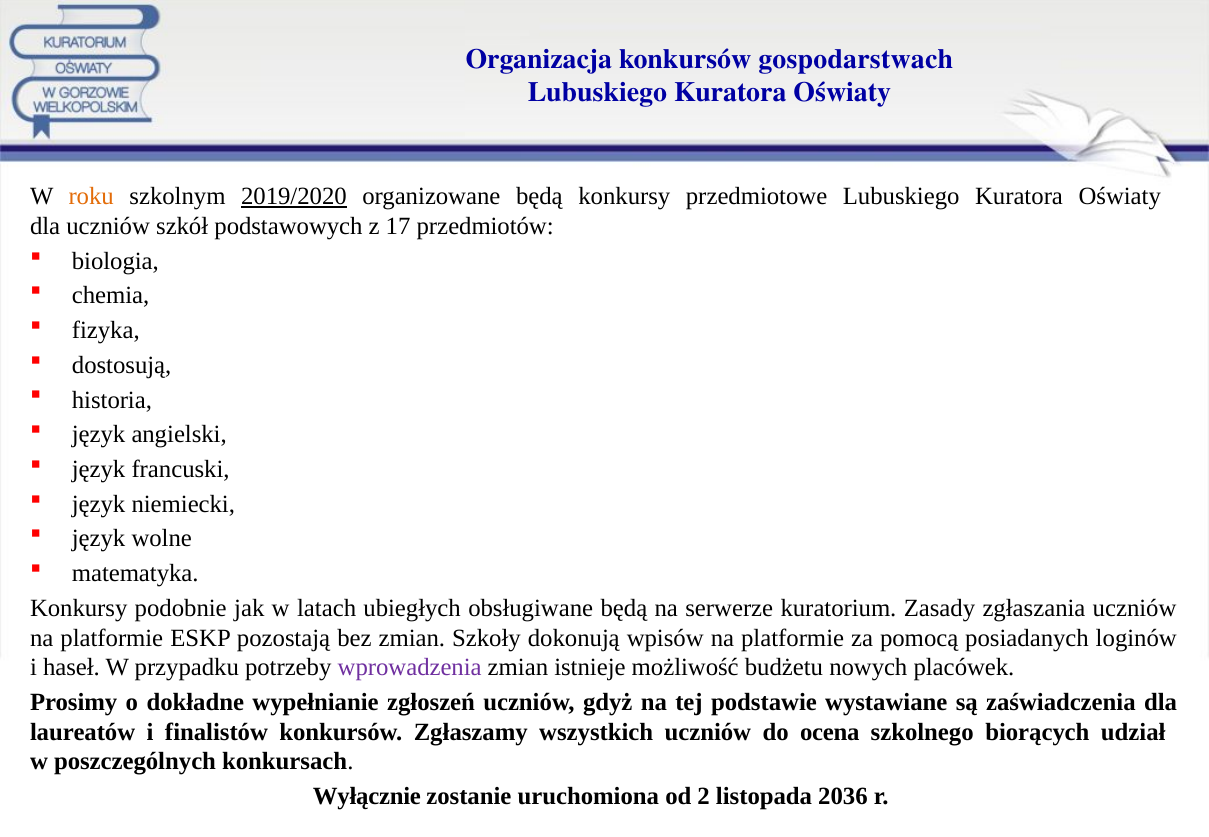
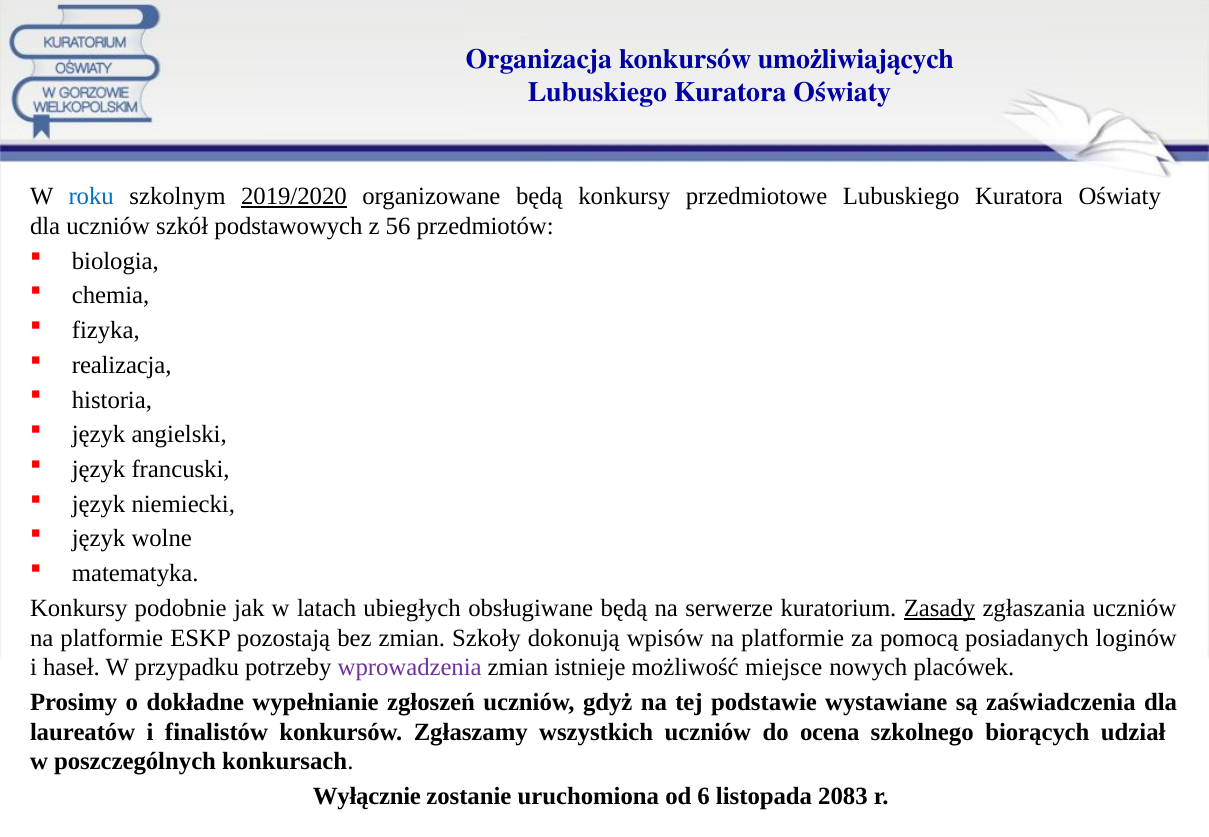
gospodarstwach: gospodarstwach -> umożliwiających (856, 59)
roku colour: orange -> blue (91, 197)
17: 17 -> 56 (398, 226)
dostosują: dostosują -> realizacja (122, 365)
Zasady underline: none -> present (939, 608)
budżetu: budżetu -> miejsce (784, 668)
2: 2 -> 6 (704, 797)
2036: 2036 -> 2083 (843, 797)
